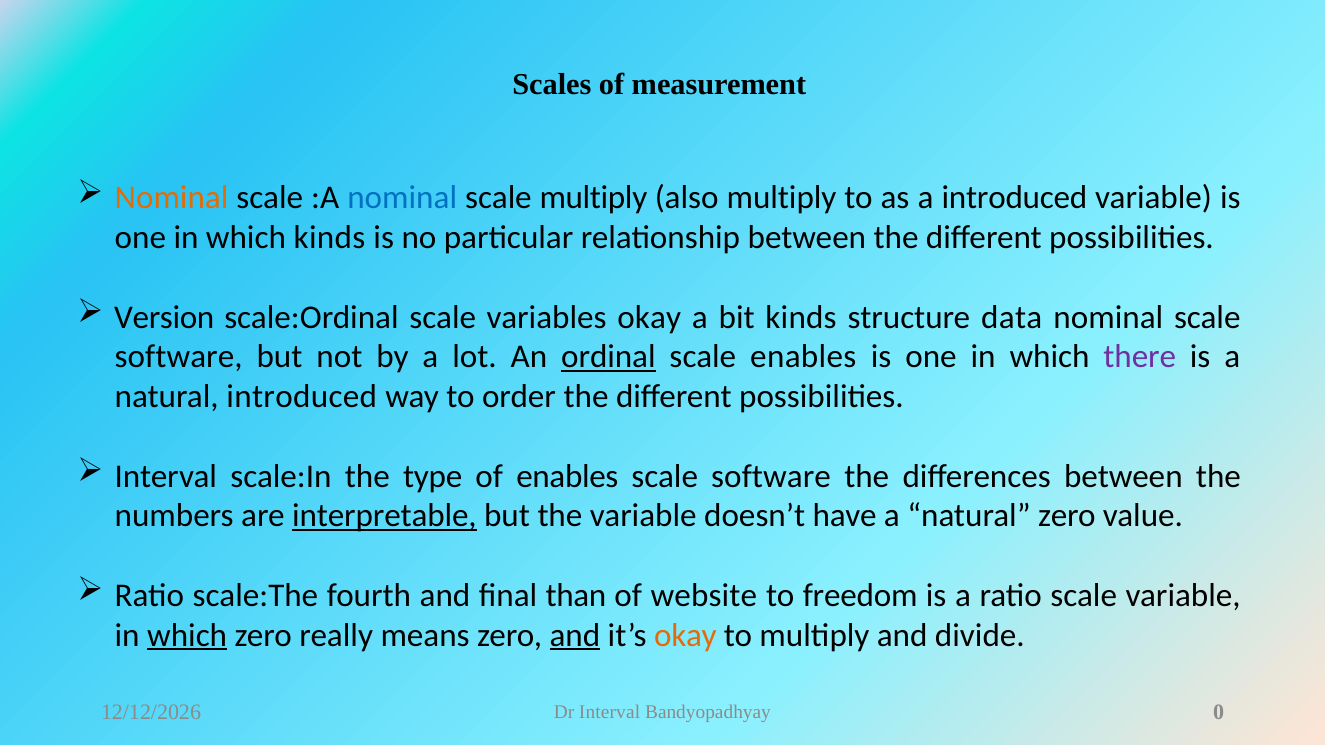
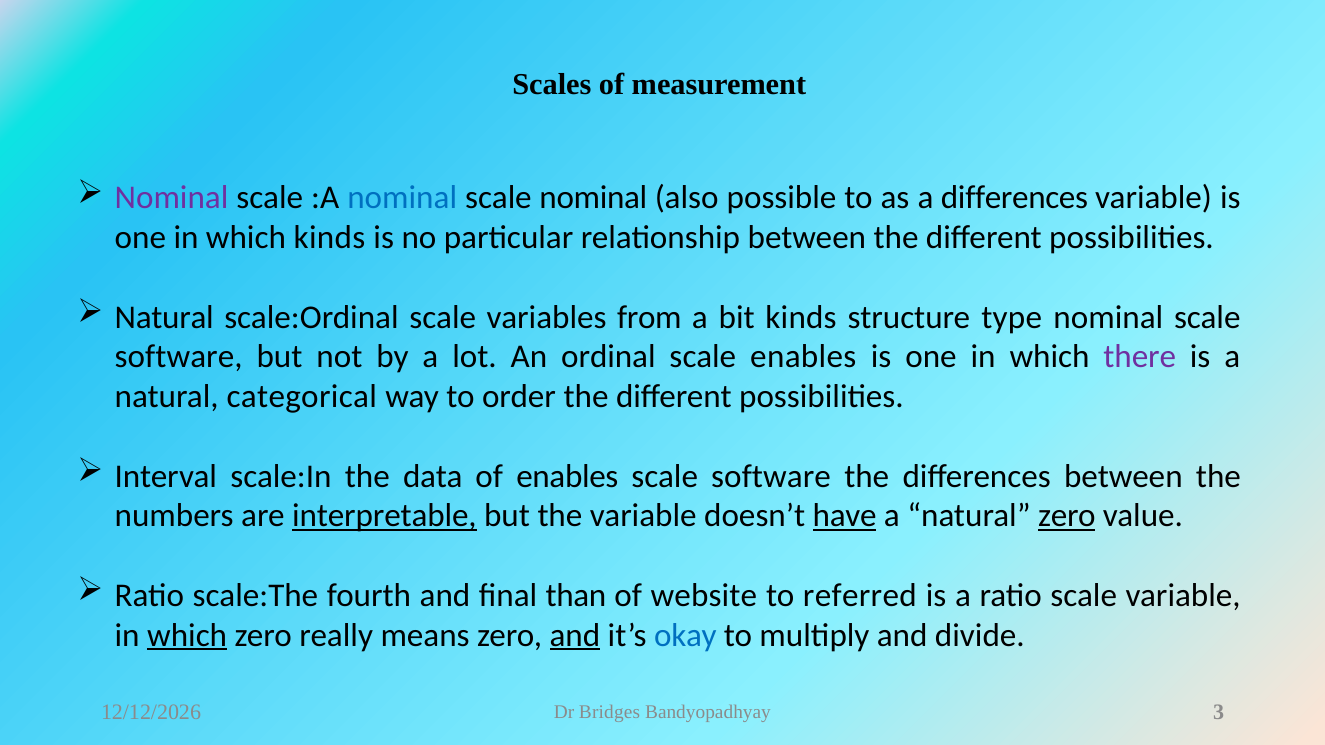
Nominal colour: orange -> purple (172, 198)
scale multiply: multiply -> nominal (593, 198)
also multiply: multiply -> possible (782, 198)
a introduced: introduced -> differences (1015, 198)
Version: Version -> Natural (164, 317)
variables okay: okay -> from (649, 317)
data: data -> type (1012, 317)
ordinal underline: present -> none (608, 357)
natural introduced: introduced -> categorical (302, 397)
type: type -> data (433, 476)
have underline: none -> present (845, 516)
zero underline: none -> present (1067, 516)
freedom: freedom -> referred (860, 596)
okay colour: orange -> blue (685, 635)
Dr Interval: Interval -> Bridges (610, 712)
0: 0 -> 3 (1219, 712)
